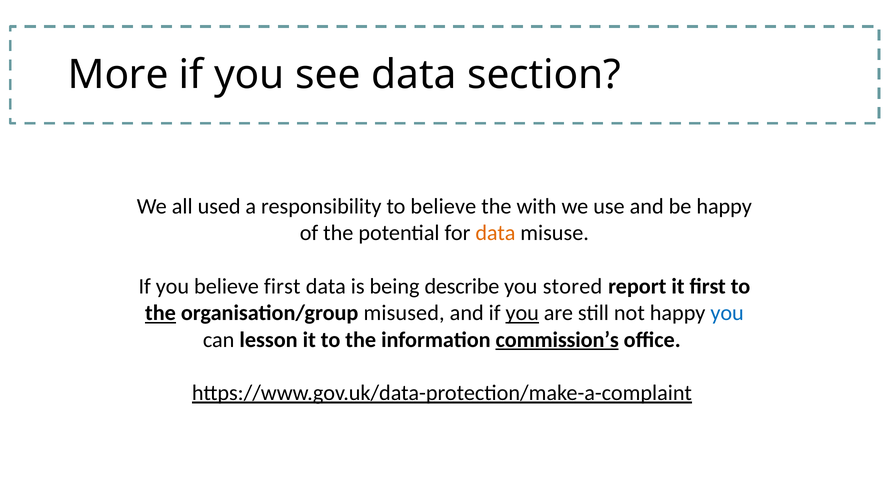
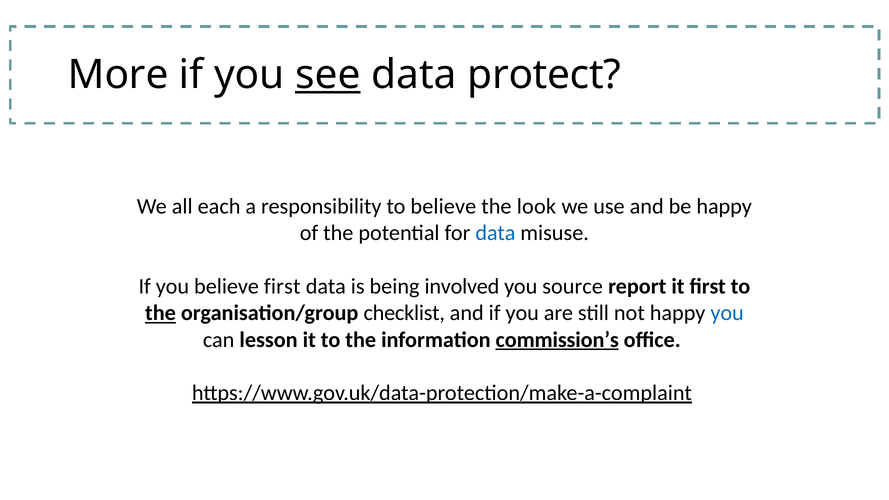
see underline: none -> present (328, 75)
section: section -> protect (544, 75)
used: used -> each (219, 206)
with: with -> look (536, 206)
data colour: orange -> blue (495, 233)
describe: describe -> involved (462, 286)
stored: stored -> source (573, 286)
misused: misused -> checklist (404, 313)
you underline: present -> none (522, 313)
